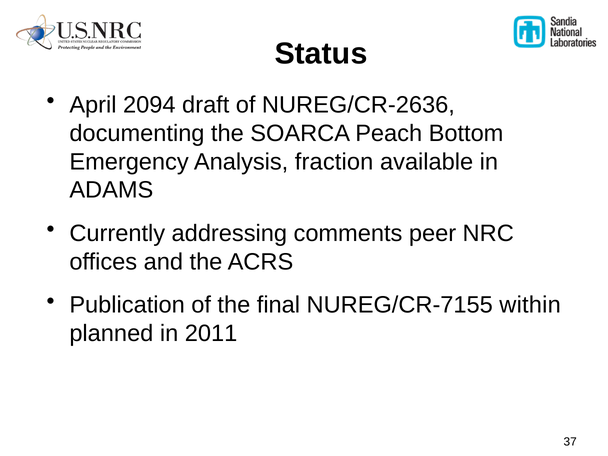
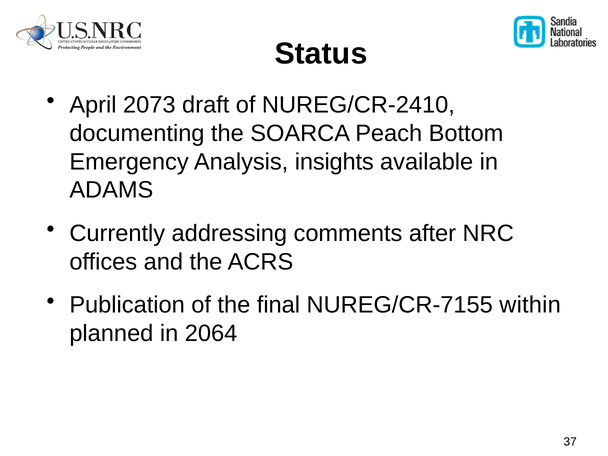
2094: 2094 -> 2073 (149, 105)
NUREG/CR-2636: NUREG/CR-2636 -> NUREG/CR-2410 (358, 105)
fraction: fraction -> insights (334, 162)
peer: peer -> after (433, 233)
2011: 2011 -> 2064 (211, 333)
